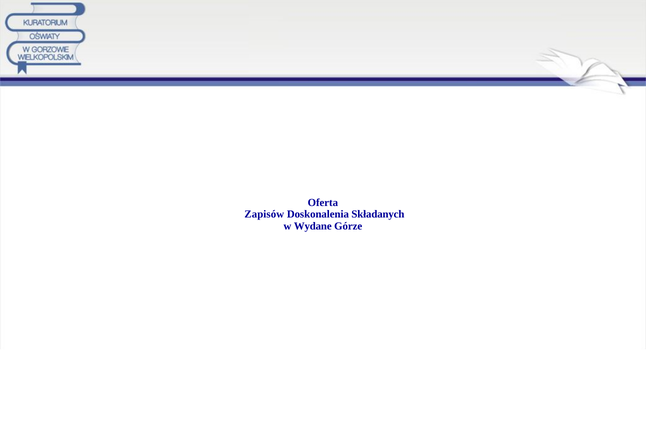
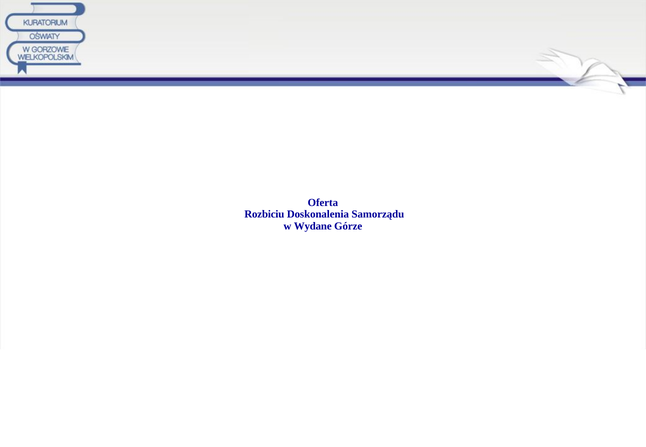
Zapisów: Zapisów -> Rozbiciu (264, 214)
Składanych: Składanych -> Samorządu (378, 214)
